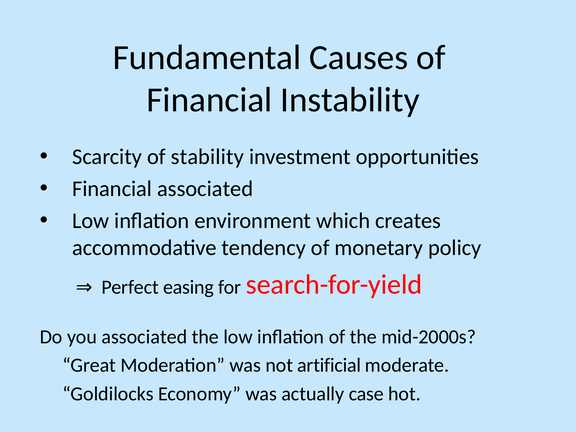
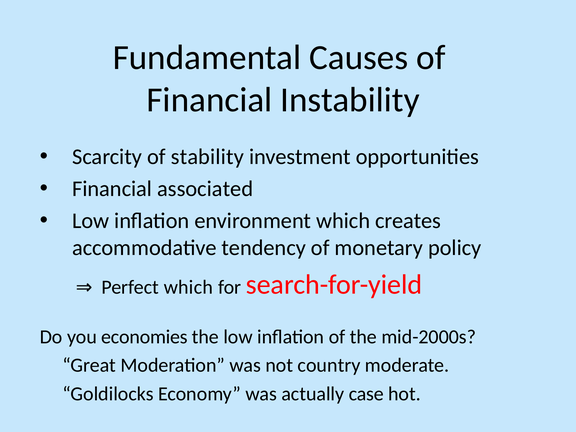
Perfect easing: easing -> which (188, 287)
you associated: associated -> economies (144, 337)
artificial: artificial -> country (329, 365)
